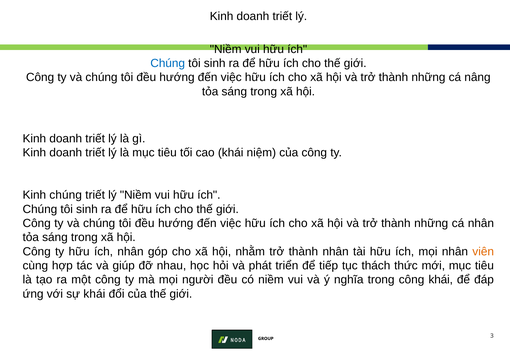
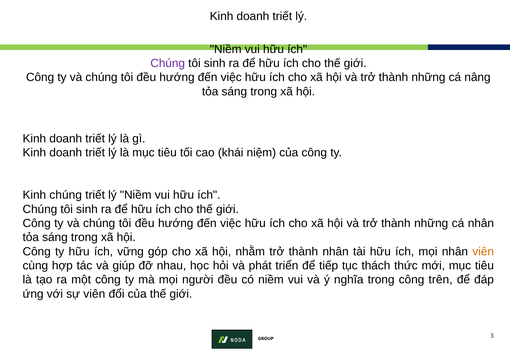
Chúng colour: blue -> purple (168, 63)
ích nhân: nhân -> vững (131, 252)
công khái: khái -> trên (441, 280)
sự khái: khái -> viên (94, 294)
